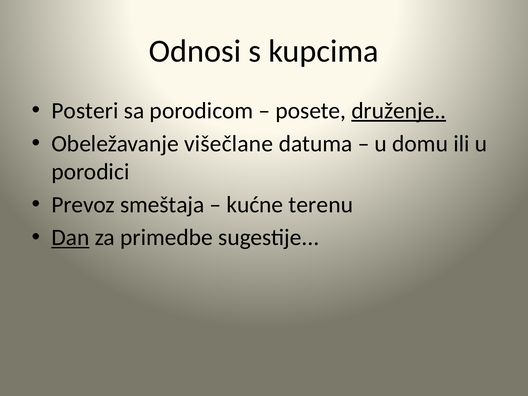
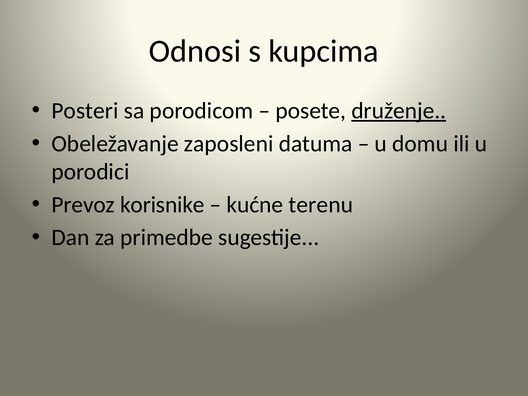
višečlane: višečlane -> zaposleni (229, 144)
smeštaja: smeštaja -> korisnike (162, 205)
Dan underline: present -> none (70, 238)
